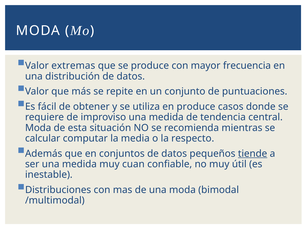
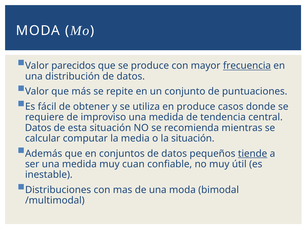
extremas: extremas -> parecidos (73, 66)
frecuencia underline: none -> present (247, 66)
Moda: Moda -> Datos (38, 128)
la respecto: respecto -> situación (193, 139)
